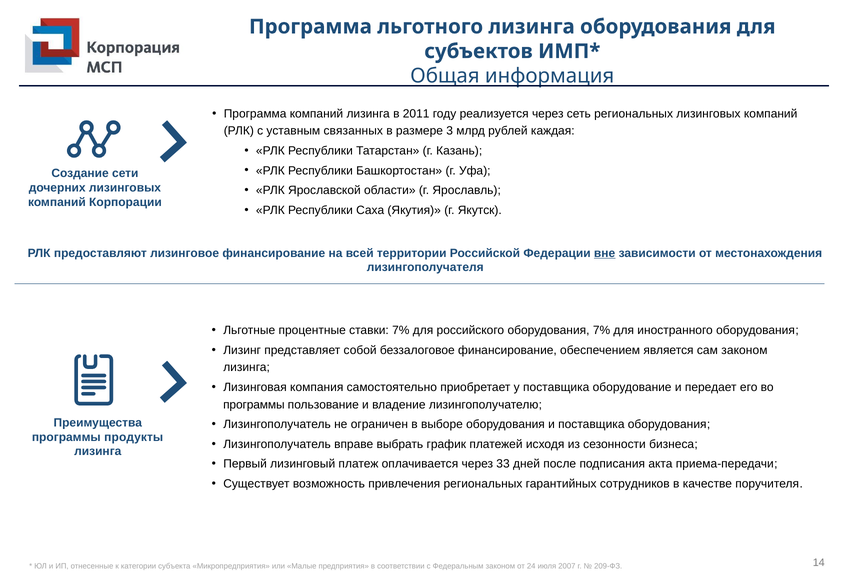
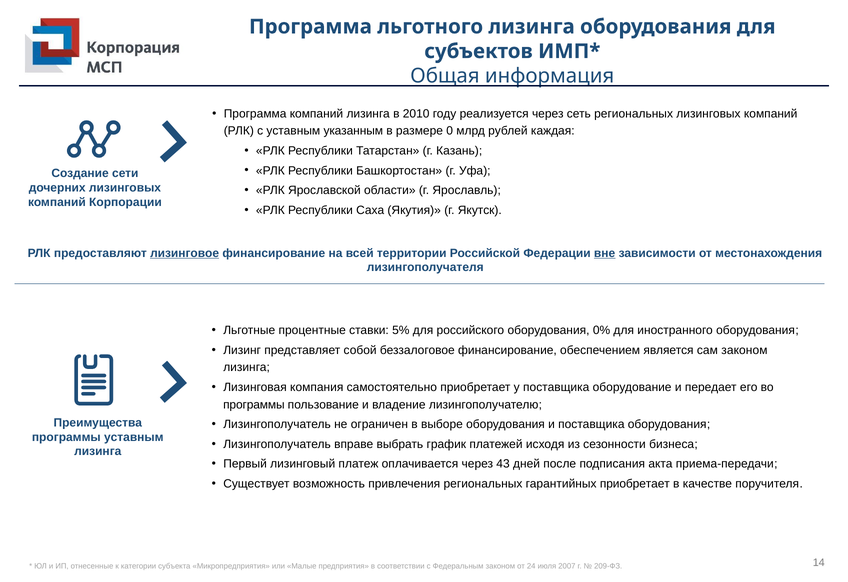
2011: 2011 -> 2010 (416, 114)
связанных: связанных -> указанным (353, 131)
3: 3 -> 0 (450, 131)
лизинговое underline: none -> present (185, 253)
ставки 7%: 7% -> 5% (401, 330)
оборудования 7%: 7% -> 0% (602, 330)
программы продукты: продукты -> уставным (134, 437)
33: 33 -> 43 (503, 464)
гарантийных сотрудников: сотрудников -> приобретает (635, 483)
